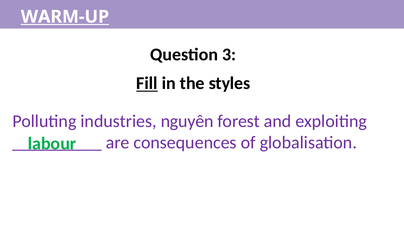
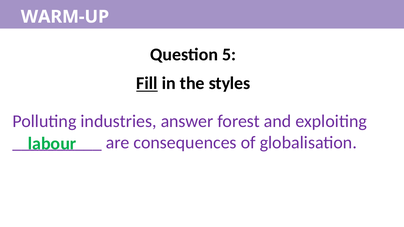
WARM-UP underline: present -> none (65, 17)
3: 3 -> 5 (229, 55)
nguyên: nguyên -> answer (187, 121)
